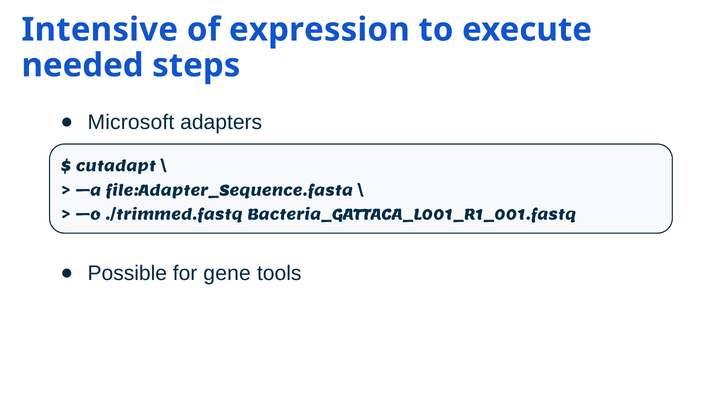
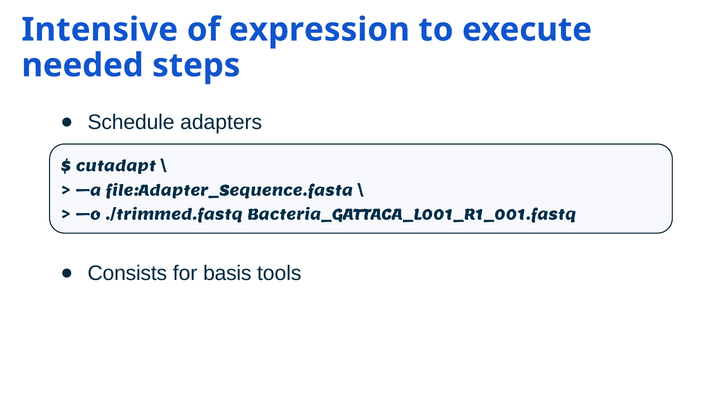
Microsoft: Microsoft -> Schedule (131, 122)
Possible: Possible -> Consists (127, 273)
gene: gene -> basis (227, 273)
